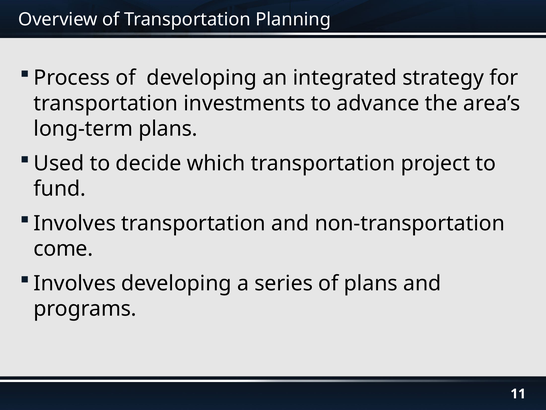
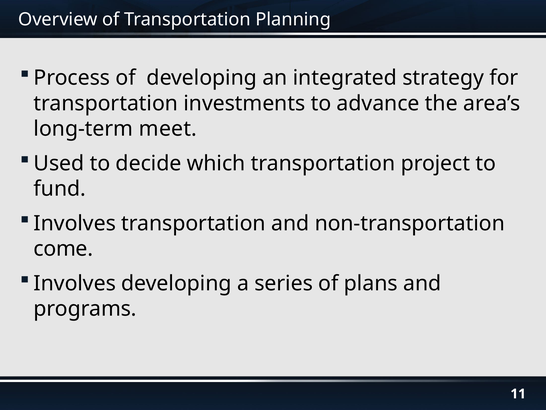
long-term plans: plans -> meet (168, 129)
